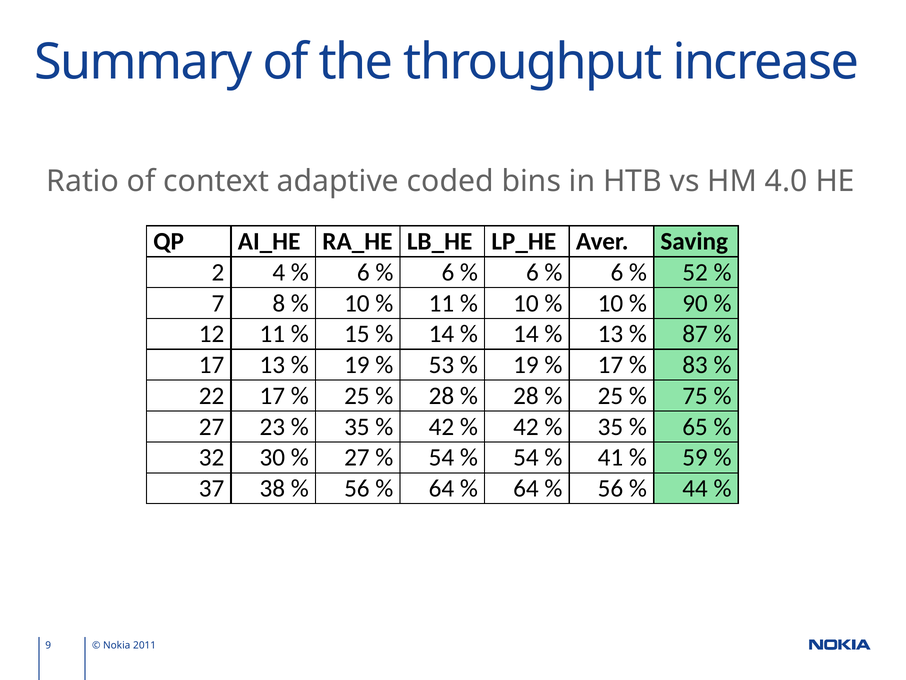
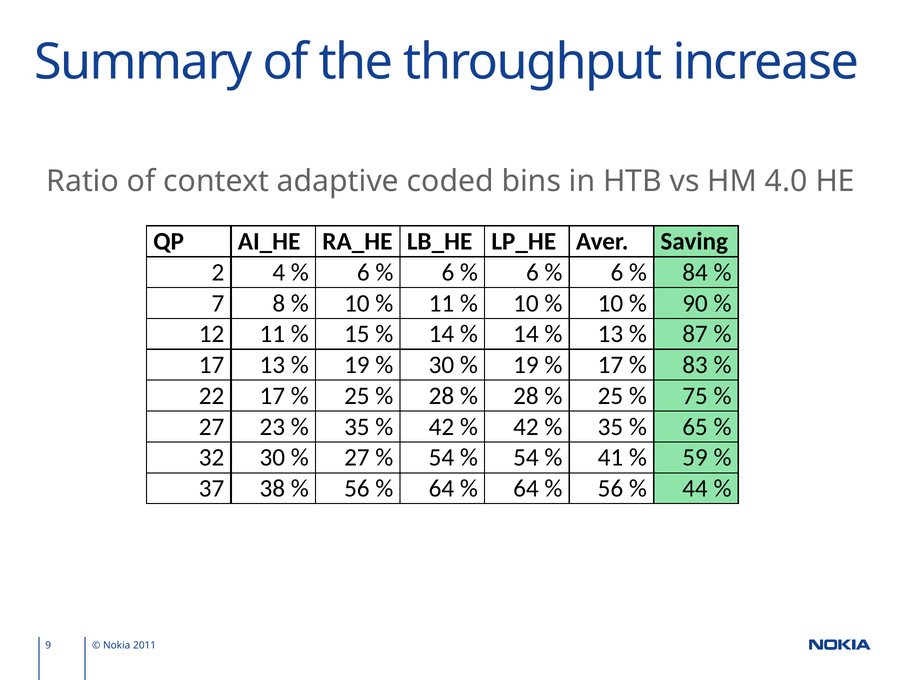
52: 52 -> 84 (695, 272)
53: 53 -> 30 (441, 365)
